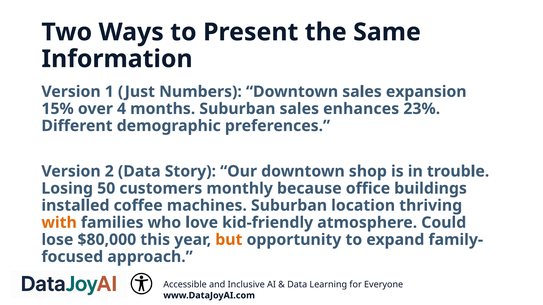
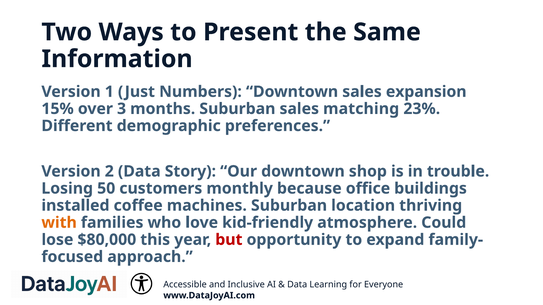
4: 4 -> 3 (122, 109)
enhances: enhances -> matching (361, 109)
but colour: orange -> red (229, 240)
